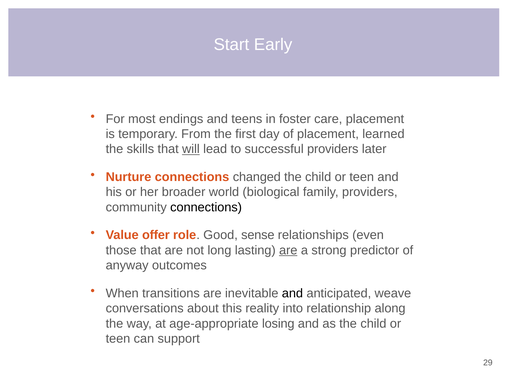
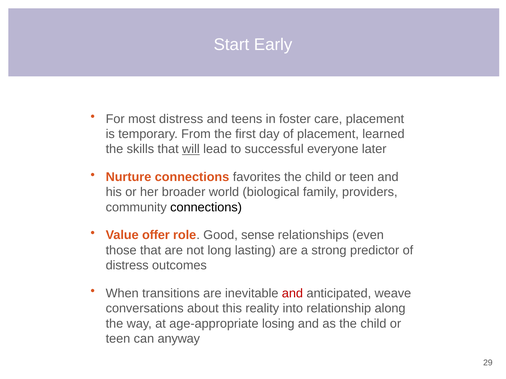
most endings: endings -> distress (181, 119)
successful providers: providers -> everyone (333, 149)
changed: changed -> favorites (257, 177)
are underline: present -> none (288, 251)
anyway: anyway -> distress (127, 266)
and colour: black -> red (292, 294)
support: support -> anyway (179, 339)
